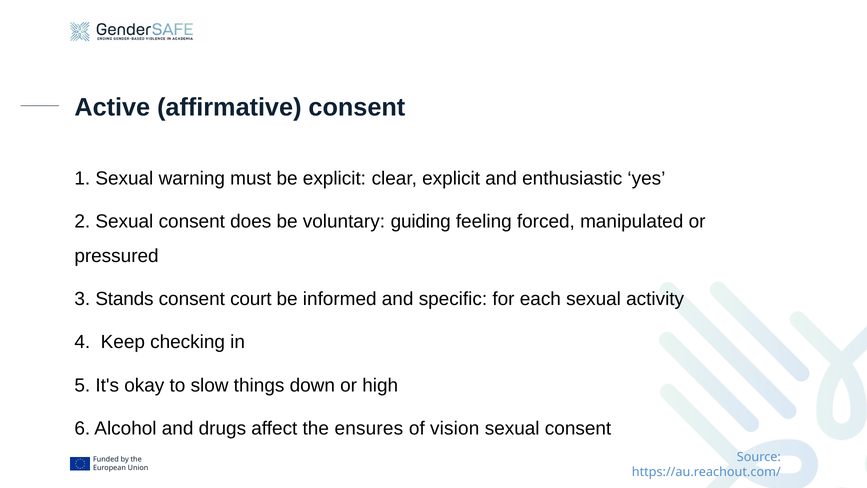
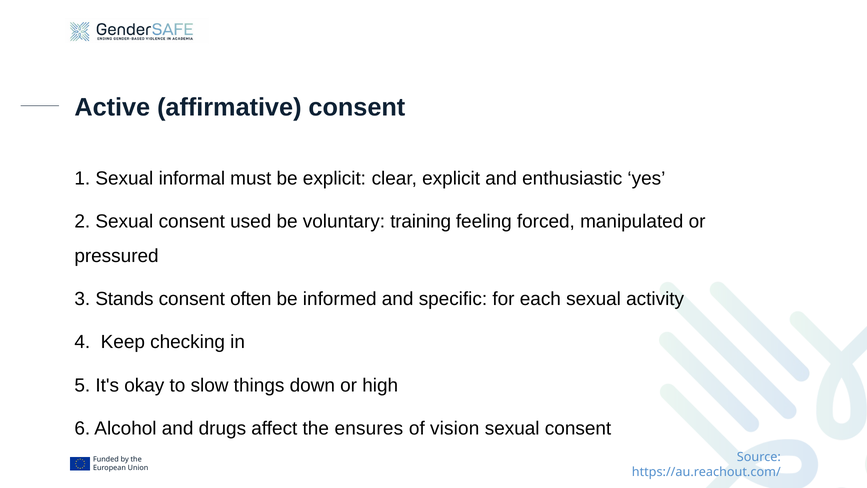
warning: warning -> informal (192, 178)
does: does -> used (251, 221)
guiding: guiding -> training (421, 221)
court: court -> often (251, 299)
